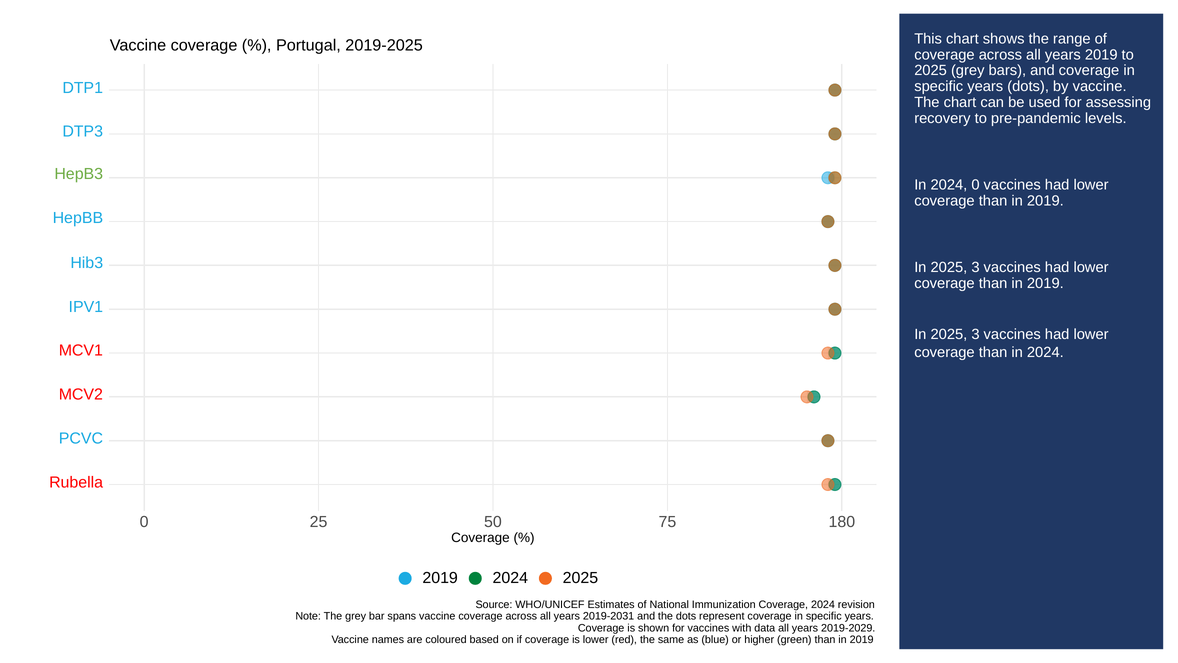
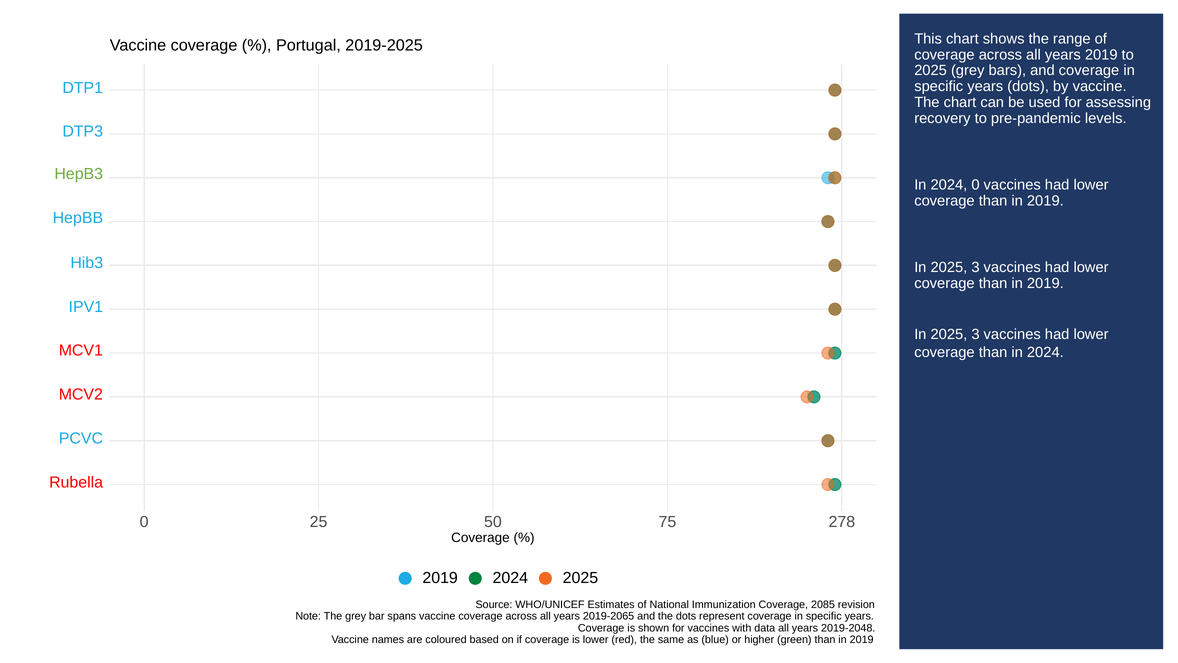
180: 180 -> 278 (842, 522)
Coverage 2024: 2024 -> 2085 (823, 604)
2019-2031: 2019-2031 -> 2019-2065 (609, 616)
2019-2029: 2019-2029 -> 2019-2048 (848, 628)
